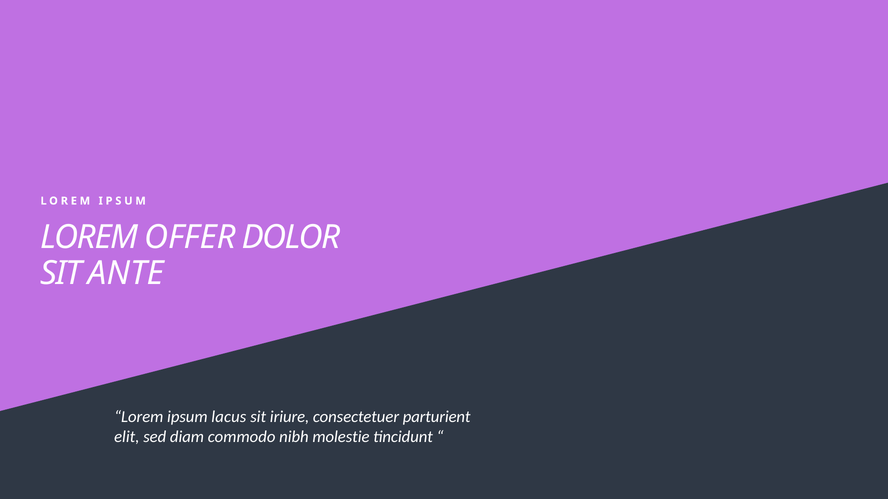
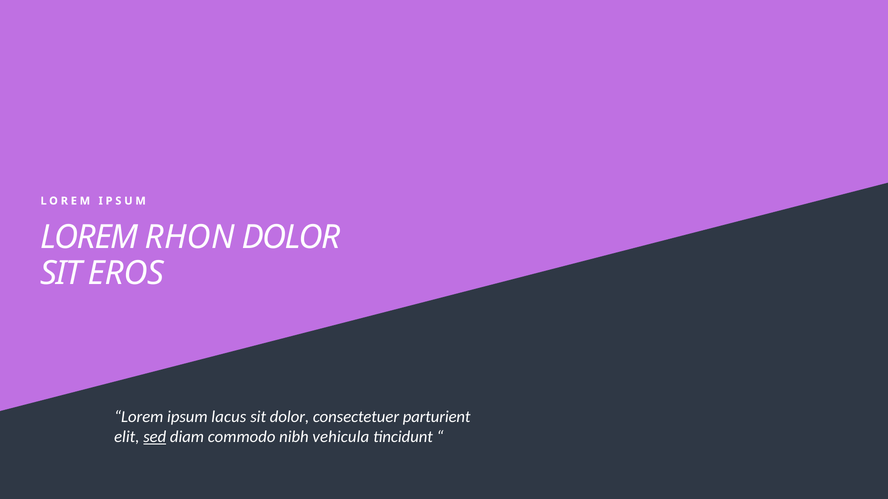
OFFER: OFFER -> RHON (190, 238)
ANTE: ANTE -> EROS (126, 274)
sit iriure: iriure -> dolor (290, 417)
sed underline: none -> present (155, 437)
molestie: molestie -> vehicula (341, 437)
